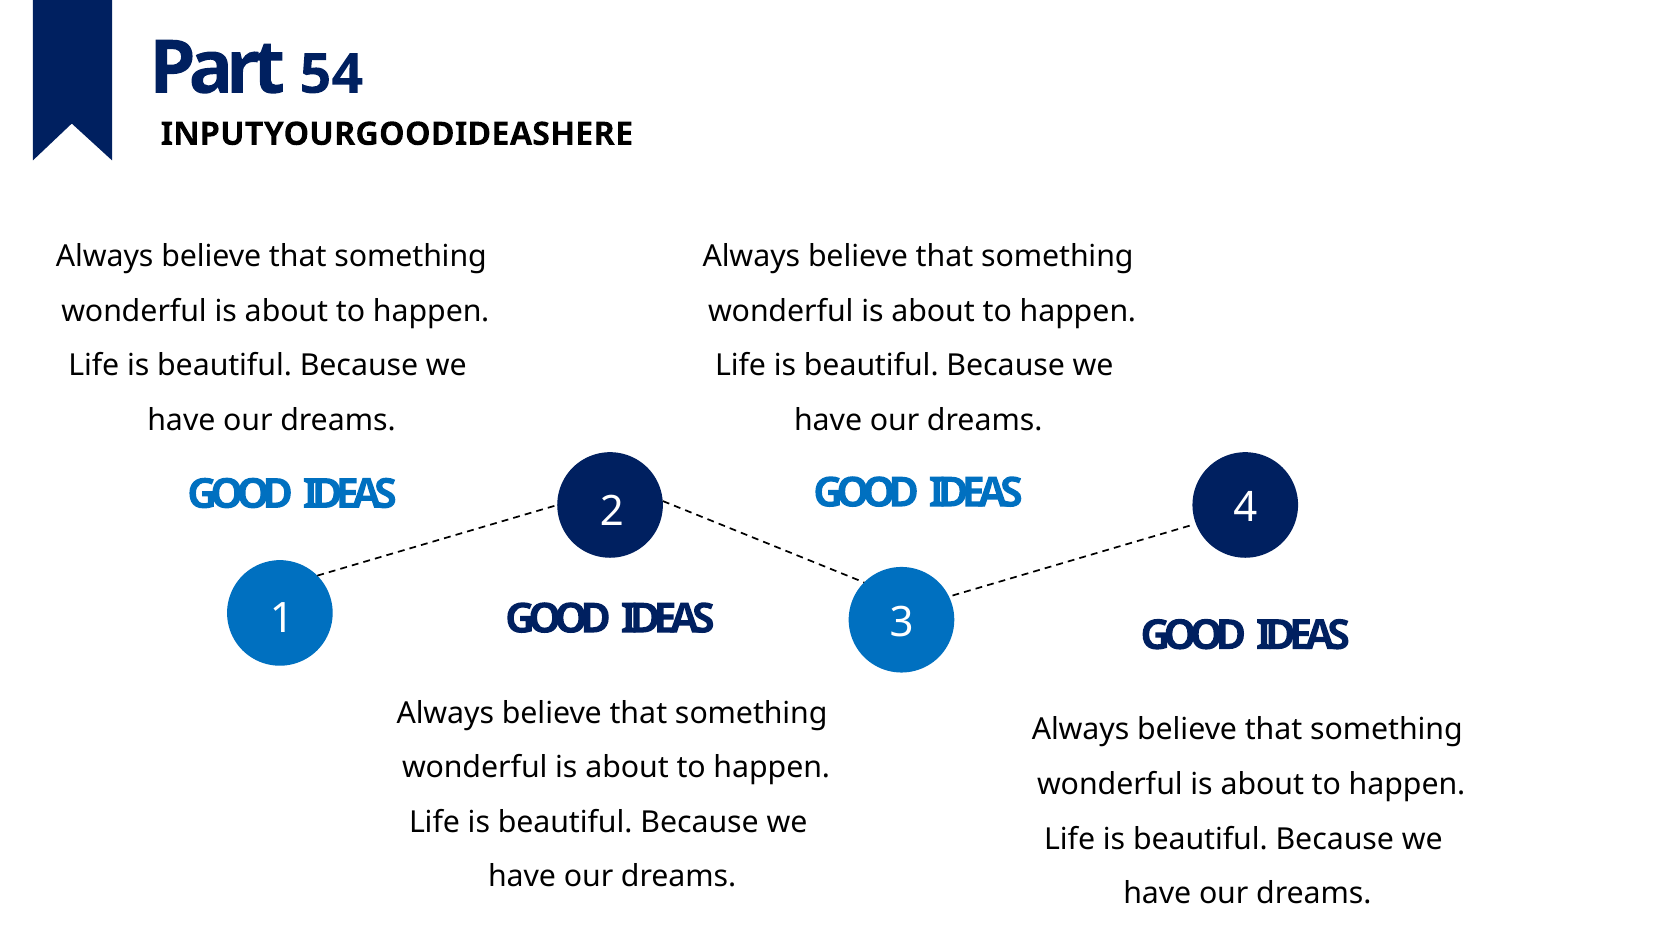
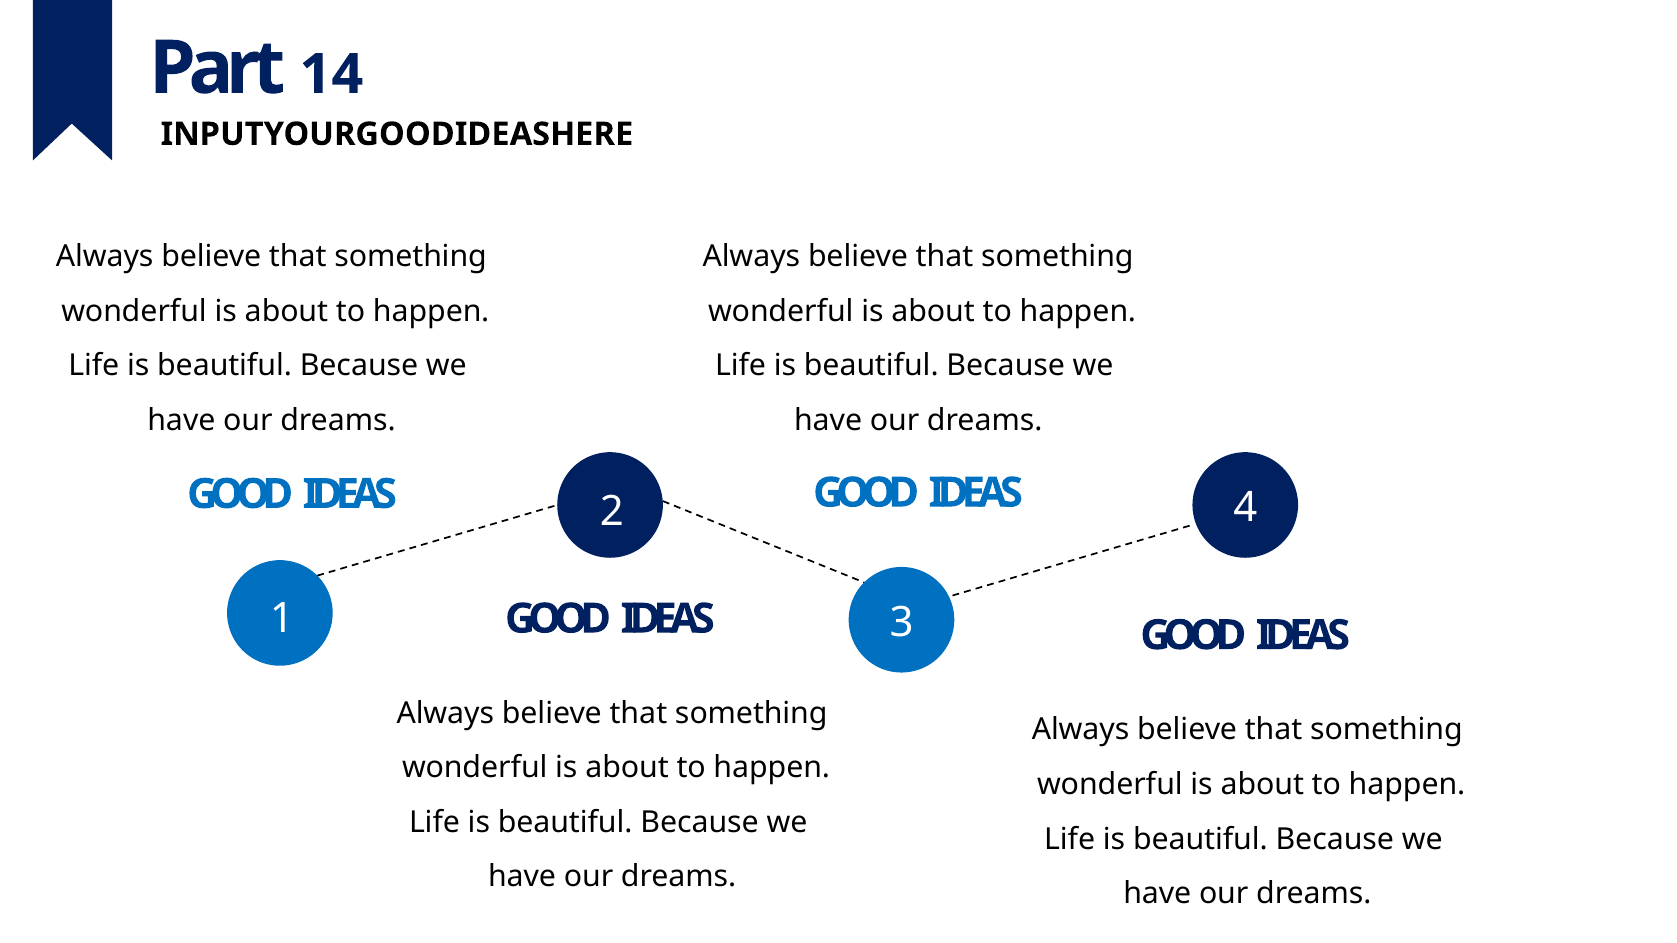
54: 54 -> 14 (331, 75)
